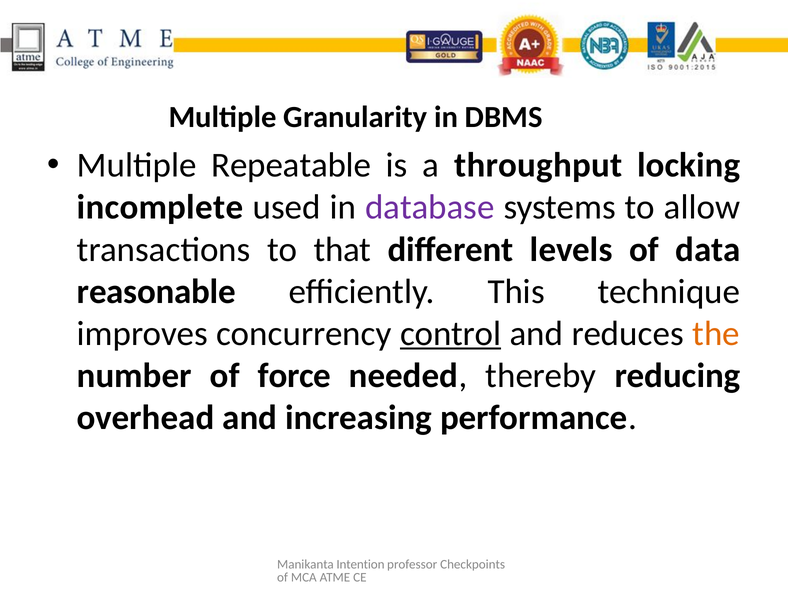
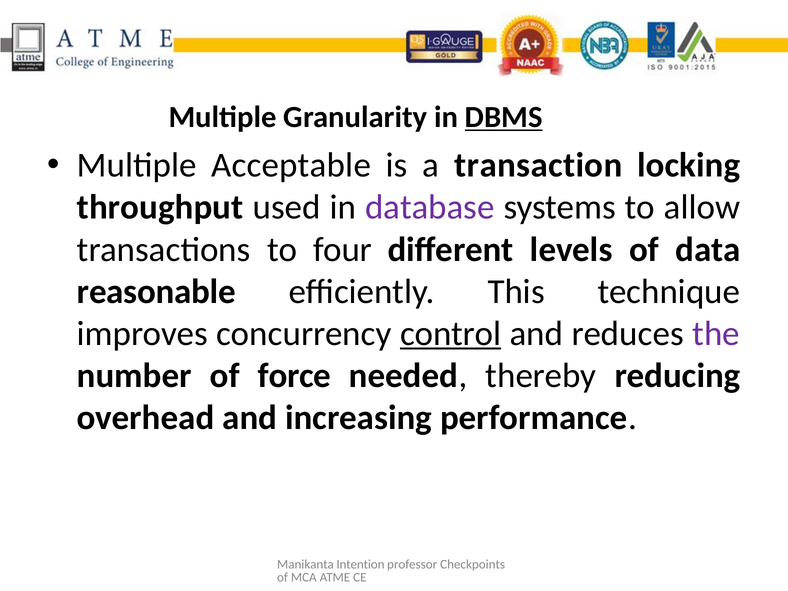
DBMS underline: none -> present (504, 117)
Repeatable: Repeatable -> Acceptable (291, 165)
throughput: throughput -> transaction (538, 165)
incomplete: incomplete -> throughput (160, 207)
that: that -> four (342, 249)
the colour: orange -> purple (716, 334)
